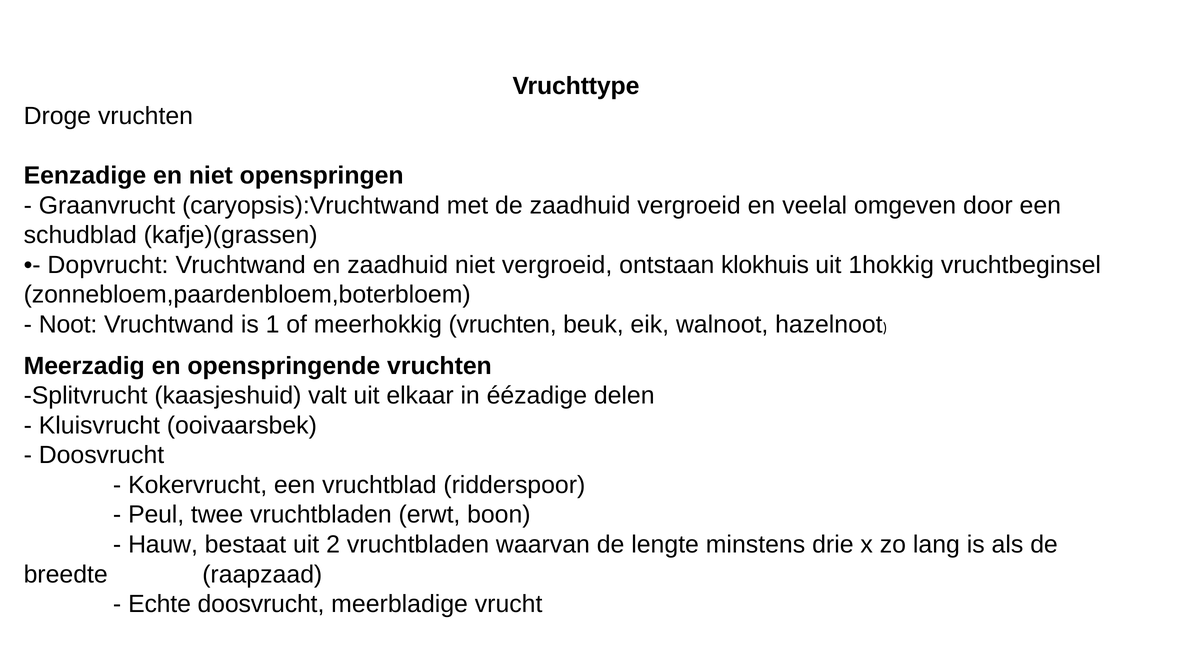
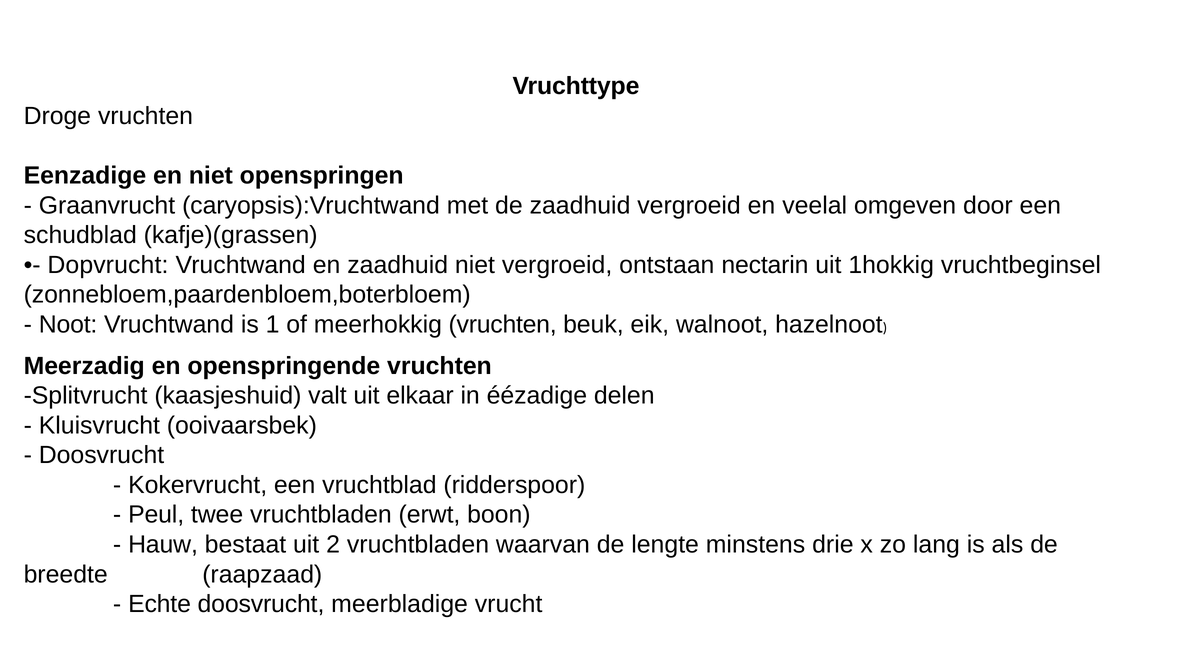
klokhuis: klokhuis -> nectarin (765, 265)
